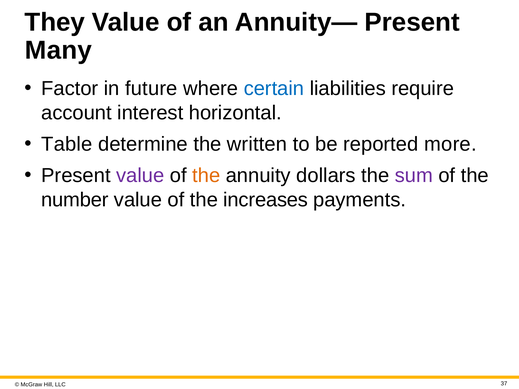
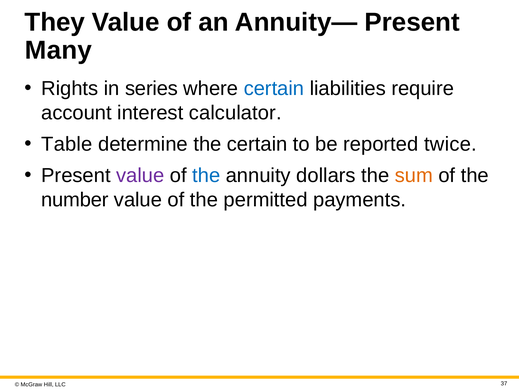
Factor: Factor -> Rights (70, 89)
future: future -> series (152, 89)
horizontal: horizontal -> calculator (235, 113)
the written: written -> certain (257, 144)
more: more -> twice (450, 144)
the colour: orange -> blue (206, 176)
sum colour: purple -> orange (414, 176)
increases: increases -> permitted (266, 200)
